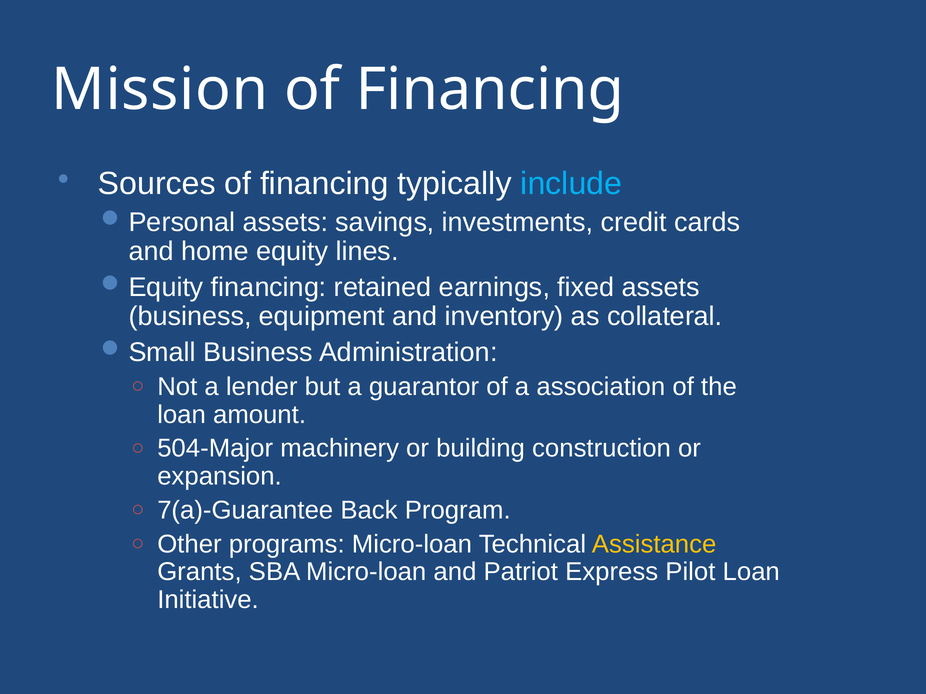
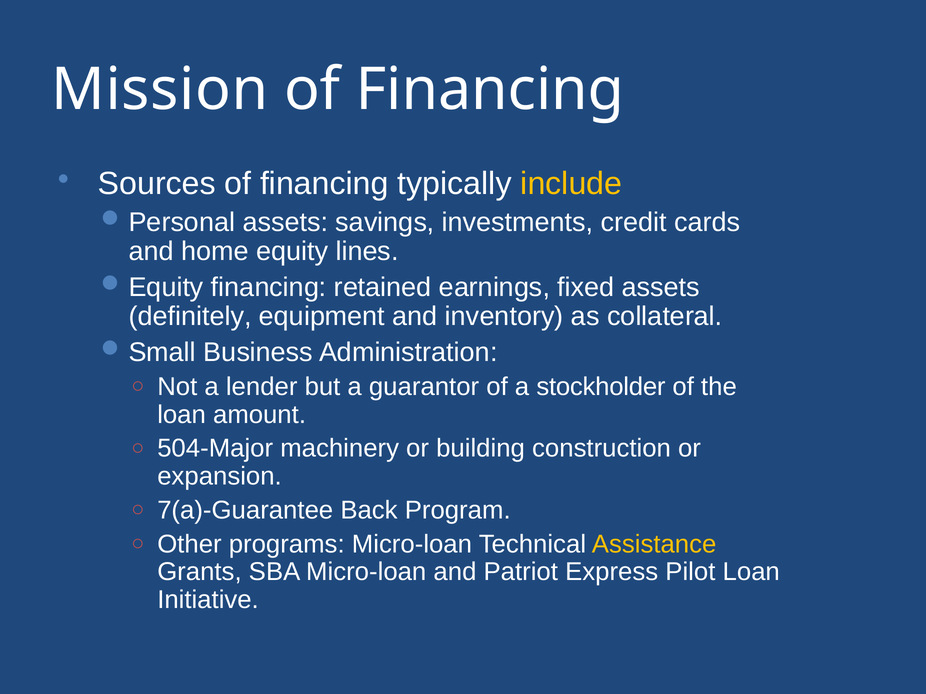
include colour: light blue -> yellow (571, 184)
business: business -> definitely (190, 317)
association: association -> stockholder (601, 387)
